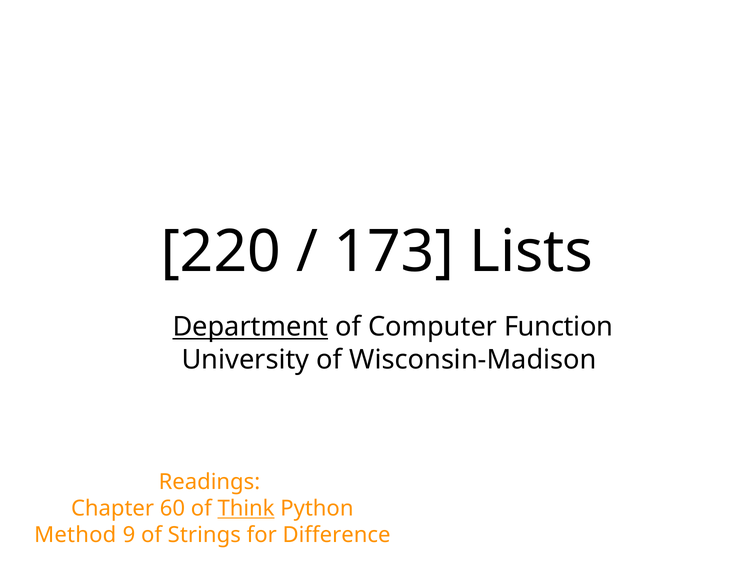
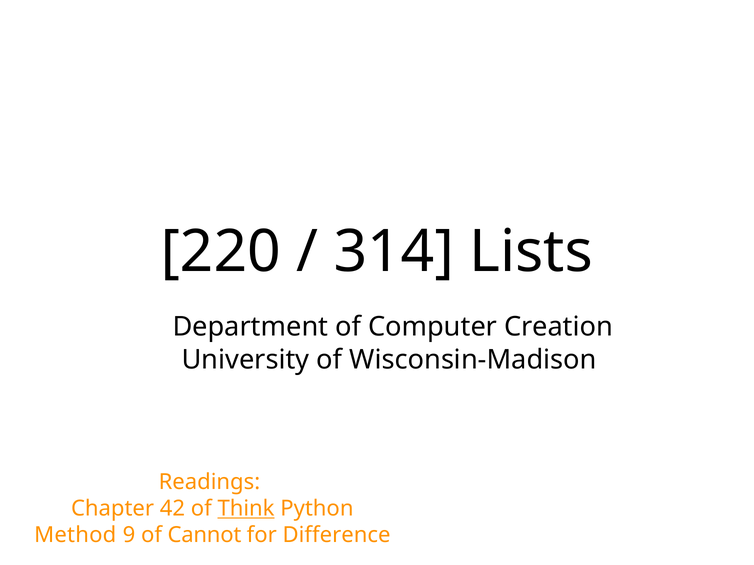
173: 173 -> 314 (394, 252)
Department underline: present -> none (250, 327)
Function: Function -> Creation (559, 327)
60: 60 -> 42 (172, 509)
Strings: Strings -> Cannot (204, 535)
